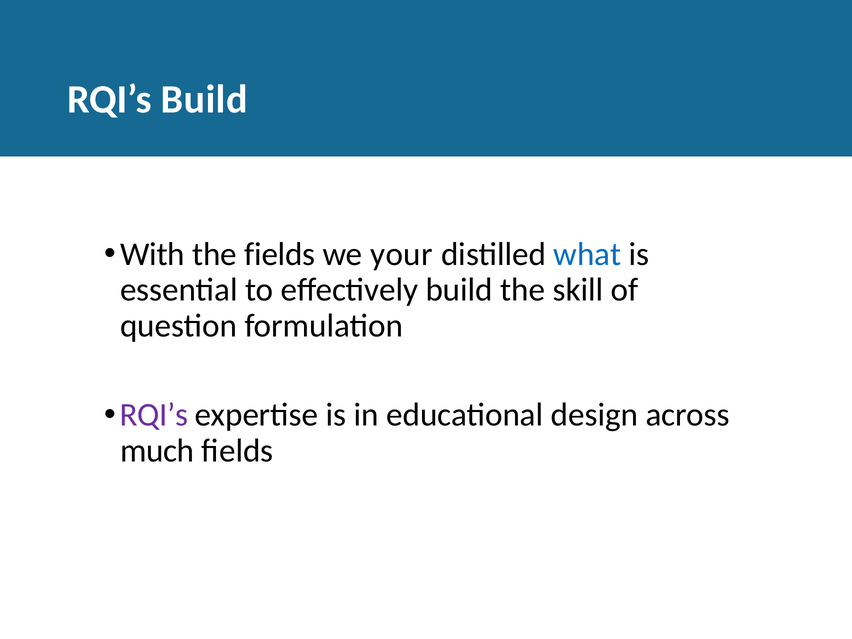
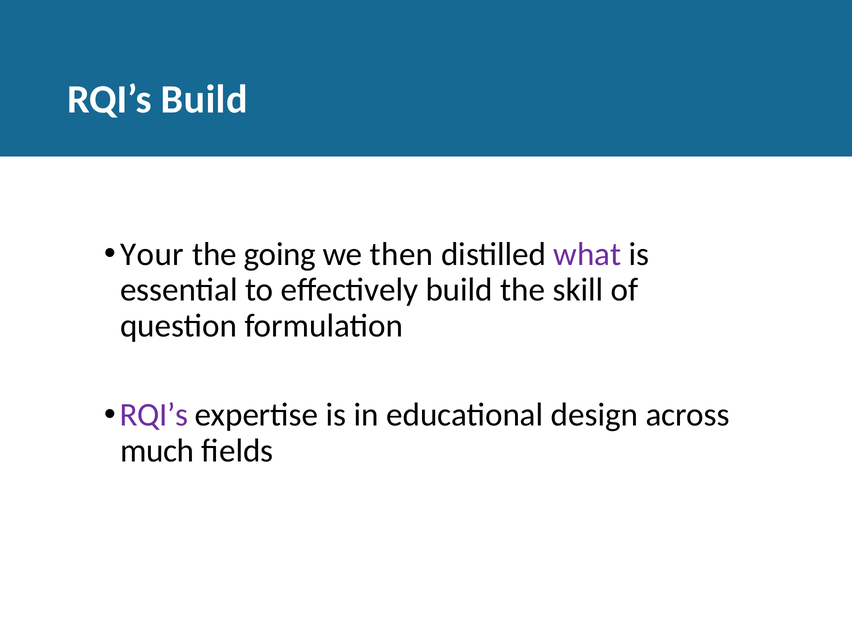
With: With -> Your (152, 254)
the fields: fields -> going (280, 254)
your: your -> then (402, 254)
what colour: blue -> purple (587, 254)
